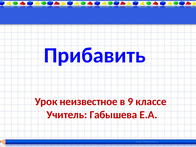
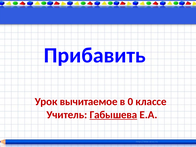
неизвестное: неизвестное -> вычитаемое (89, 102)
9: 9 -> 0 (130, 102)
Габышева underline: none -> present (113, 115)
